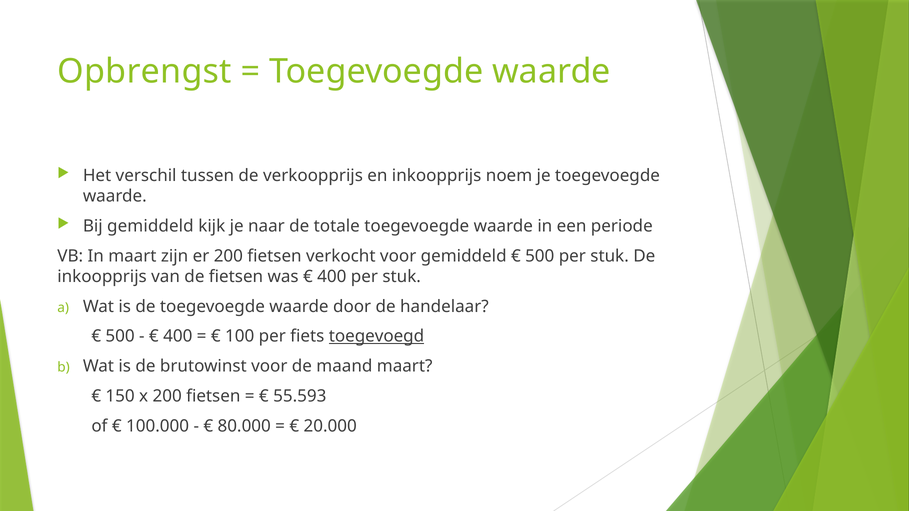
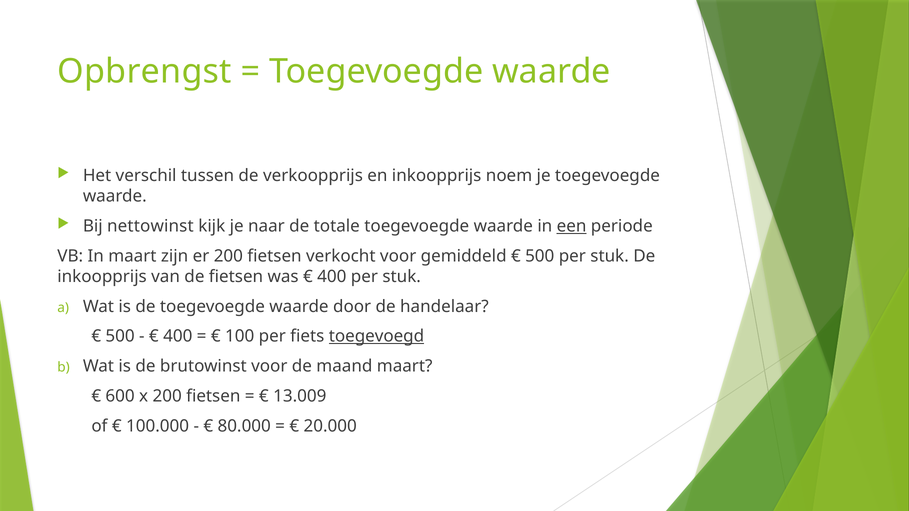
Bij gemiddeld: gemiddeld -> nettowinst (150, 226)
een underline: none -> present (572, 226)
150: 150 -> 600 (120, 396)
55.593: 55.593 -> 13.009 (300, 396)
